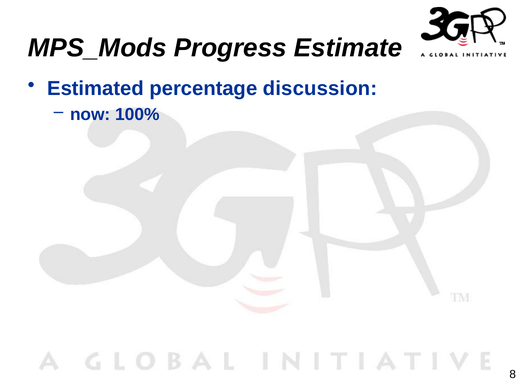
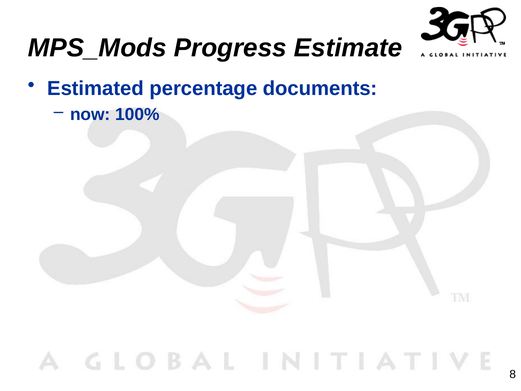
discussion: discussion -> documents (320, 88)
